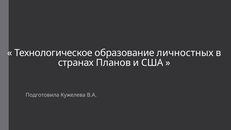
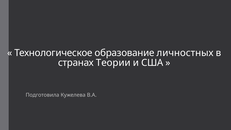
Планов: Планов -> Теории (113, 63)
